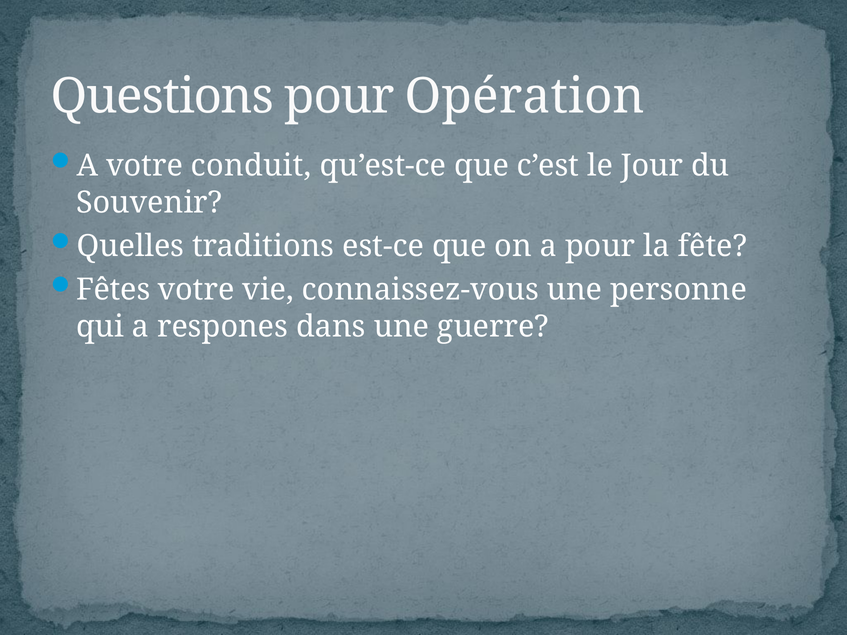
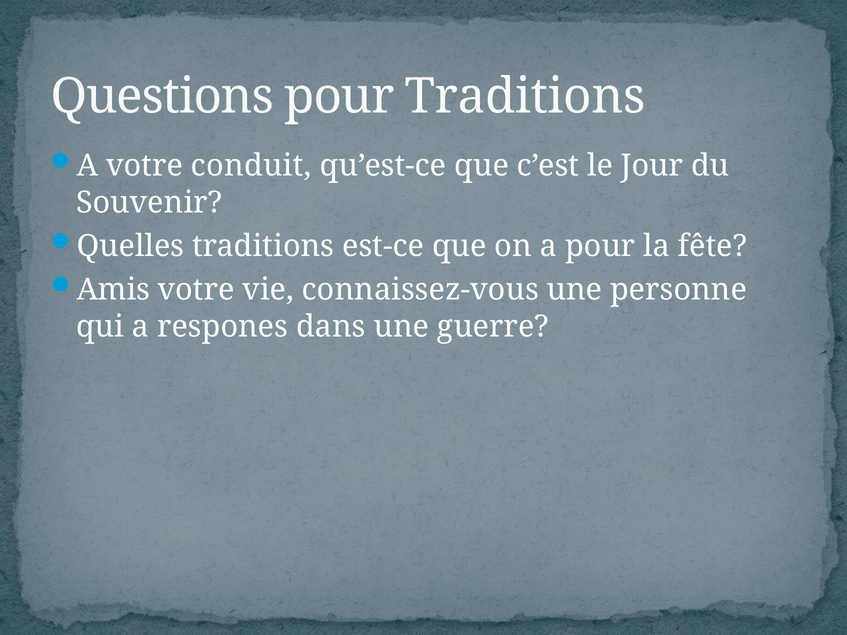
pour Opération: Opération -> Traditions (525, 97)
Fêtes: Fêtes -> Amis (113, 290)
